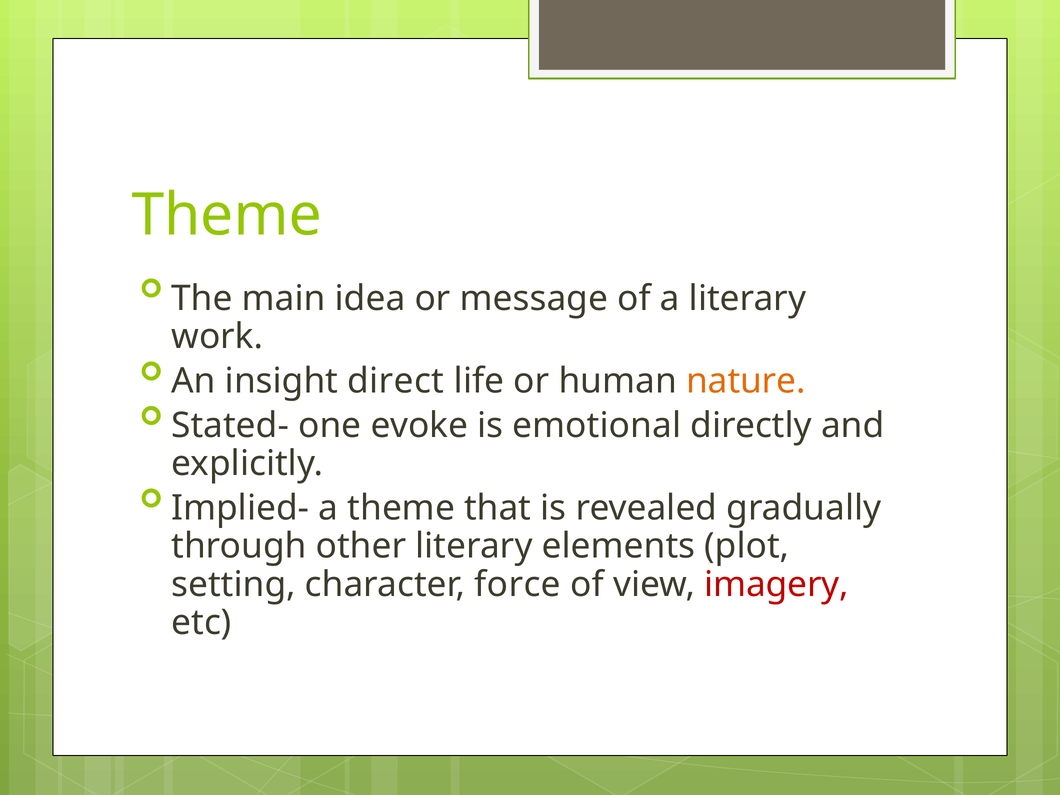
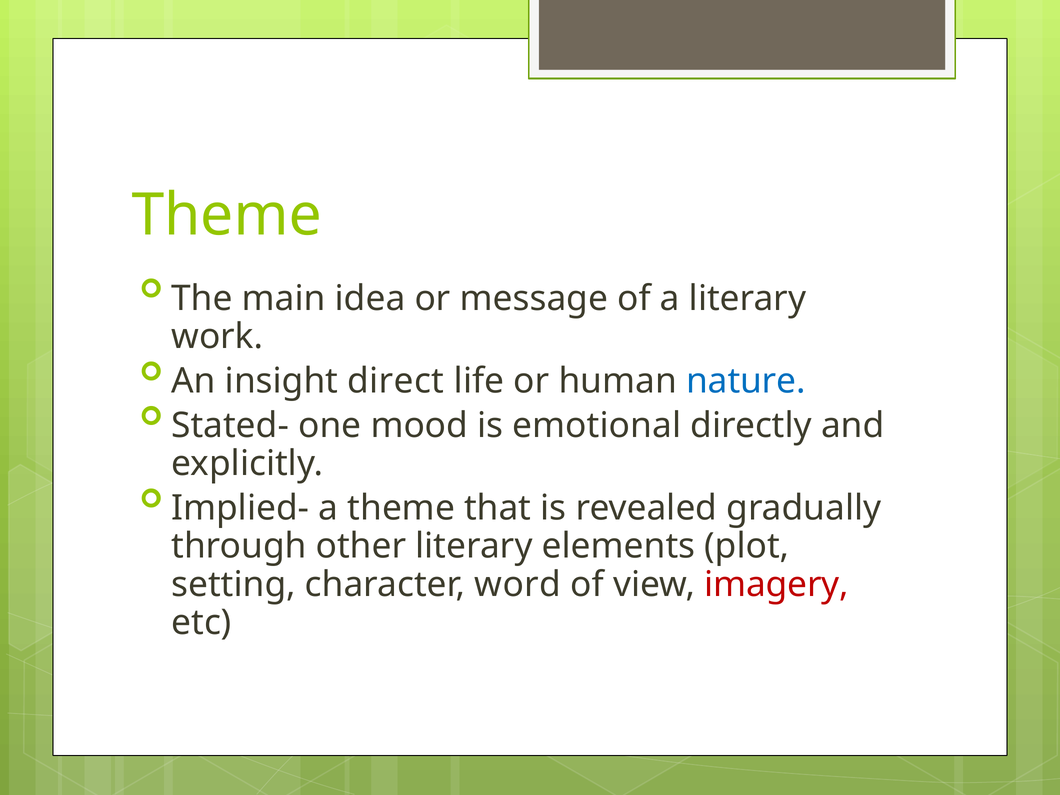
nature colour: orange -> blue (746, 381)
evoke: evoke -> mood (419, 425)
force: force -> word (518, 584)
